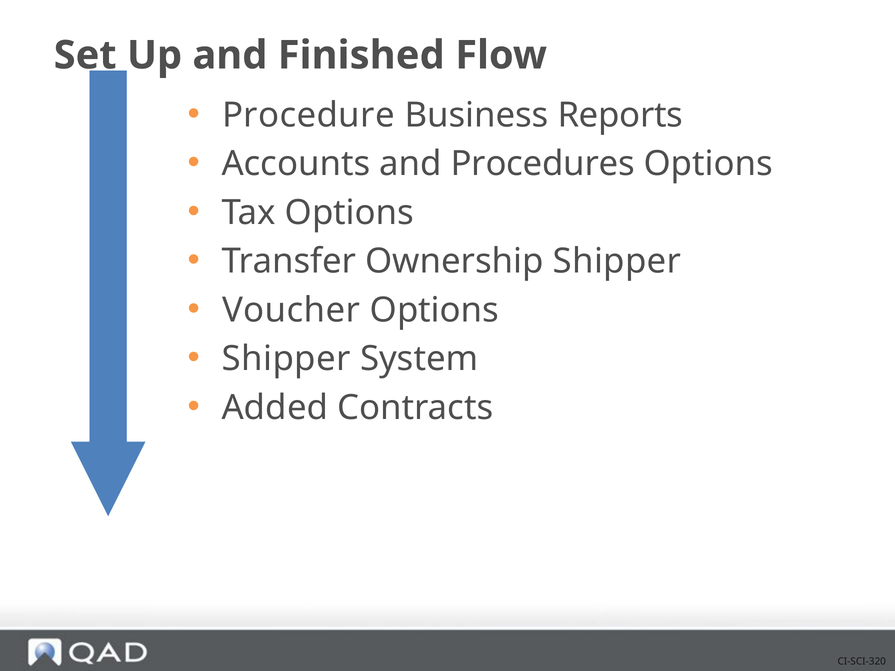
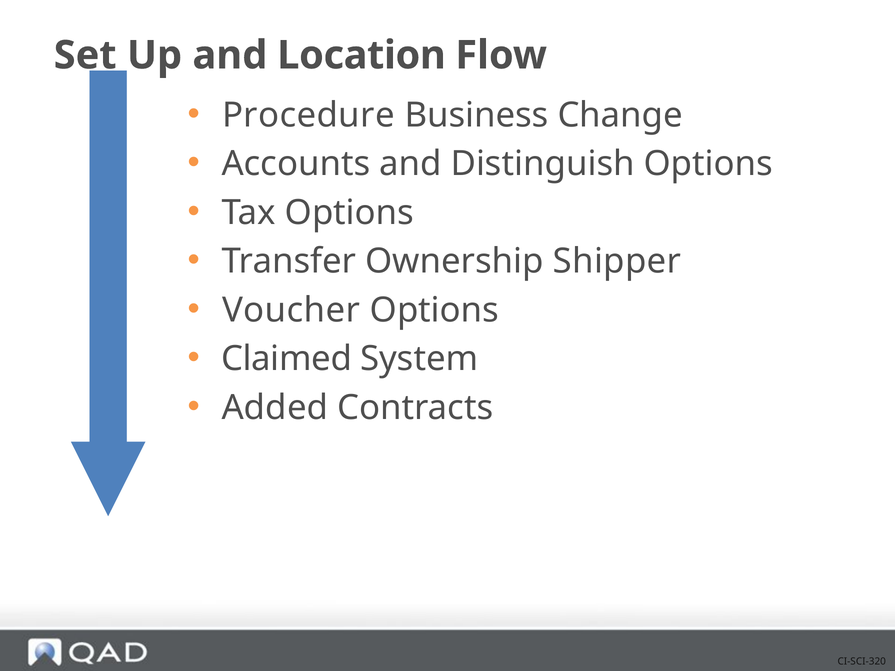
Finished: Finished -> Location (361, 55)
Reports: Reports -> Change (620, 115)
Procedures: Procedures -> Distinguish (543, 164)
Shipper: Shipper -> Claimed (287, 359)
